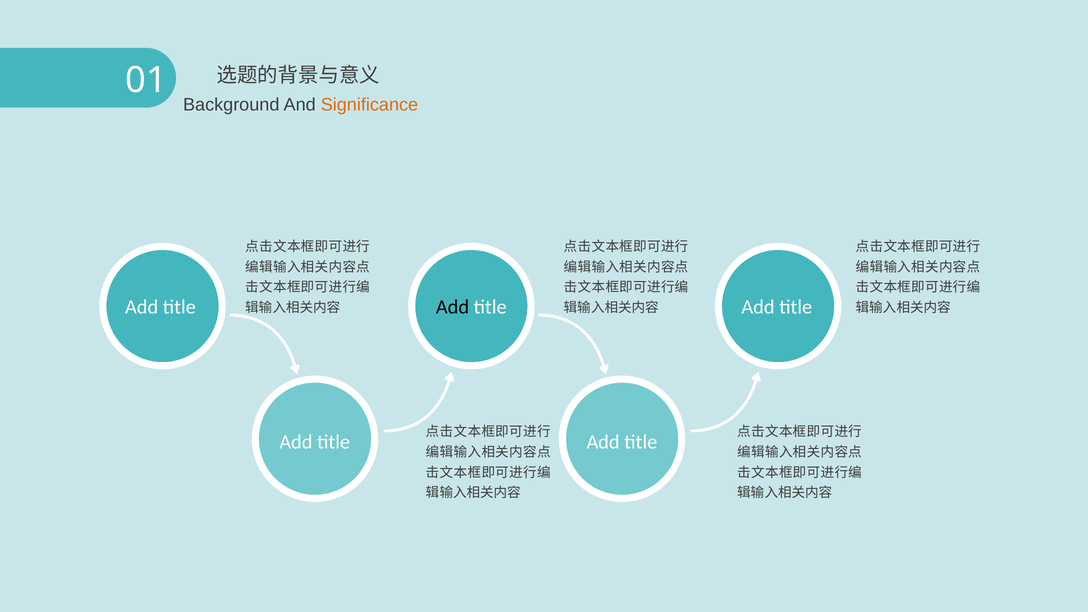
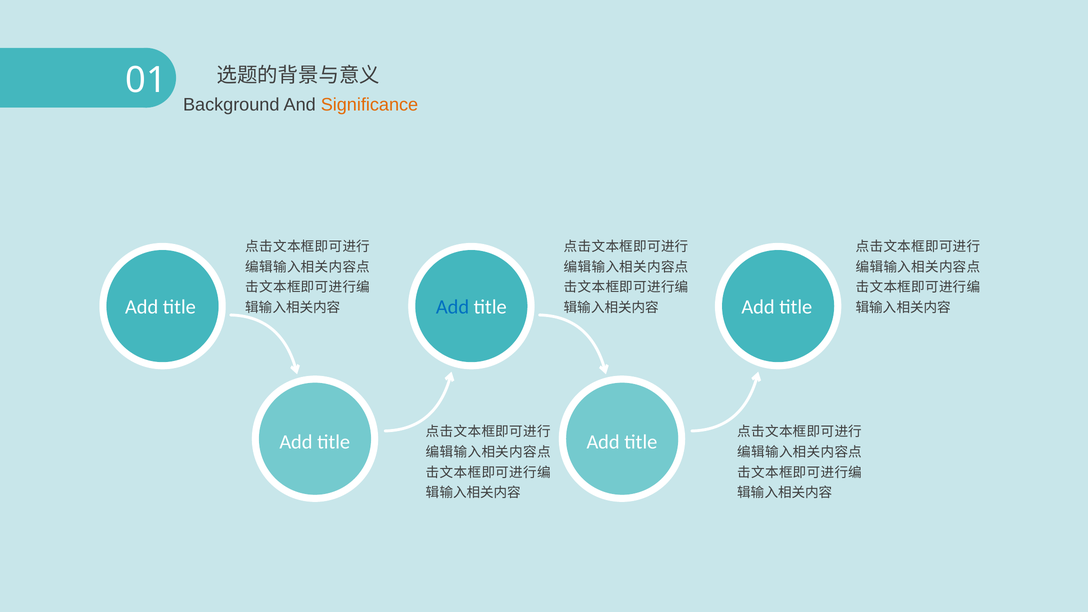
Add colour: black -> blue (453, 307)
